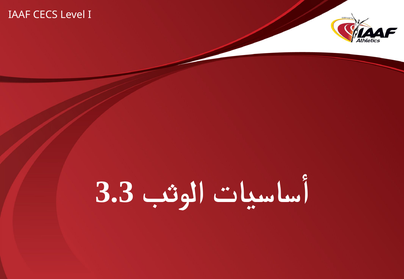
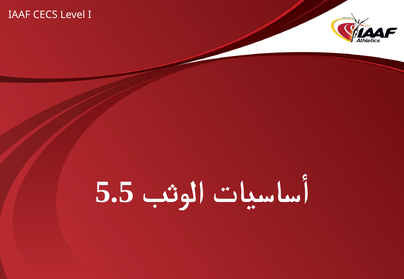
3.3: 3.3 -> 5.5 (114, 193)
